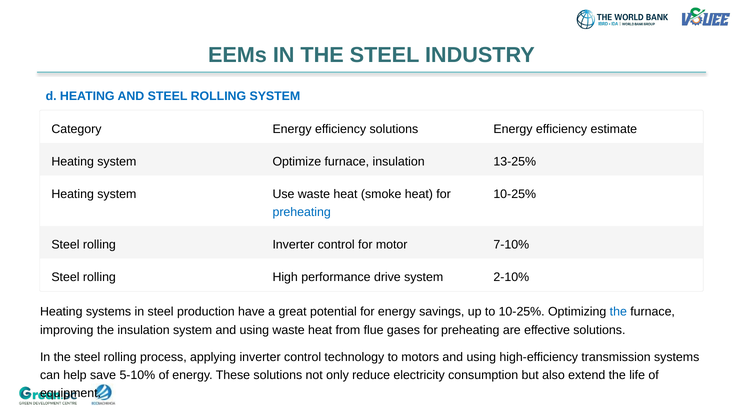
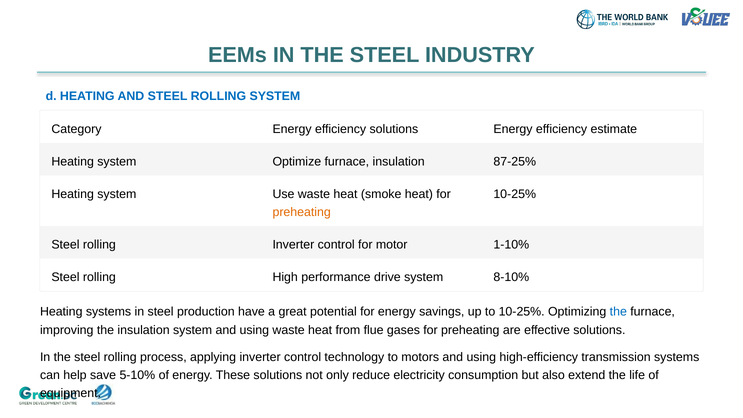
13-25%: 13-25% -> 87-25% (515, 162)
preheating colour: blue -> orange (302, 212)
7-10%: 7-10% -> 1-10% (511, 245)
2-10%: 2-10% -> 8-10% (511, 277)
